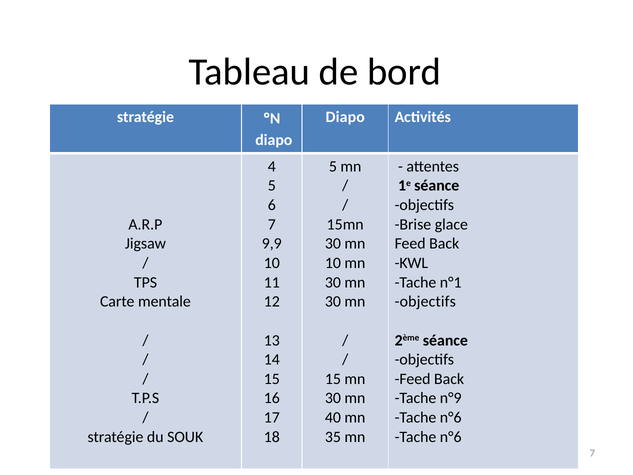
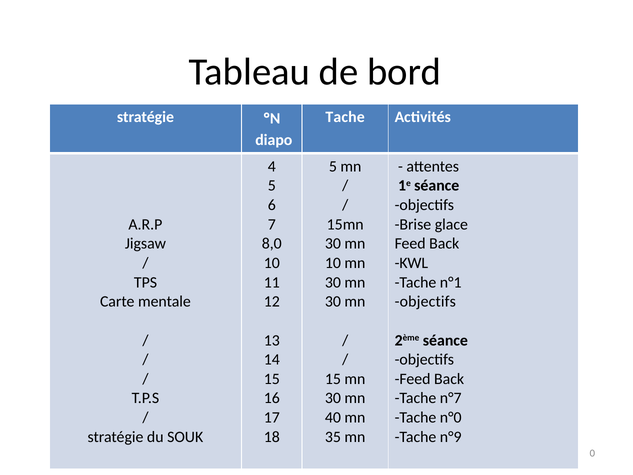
Diapo: Diapo -> Tache (345, 117)
9,9: 9,9 -> 8,0 (272, 244)
n°9: n°9 -> n°7 (451, 398)
n°6: n°6 -> n°0 (451, 417)
n°6: n°6 -> n°9 (451, 437)
7: 7 -> 0 (592, 453)
